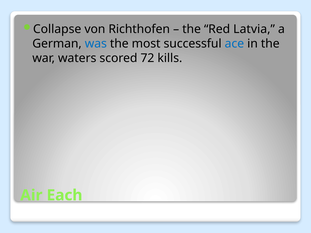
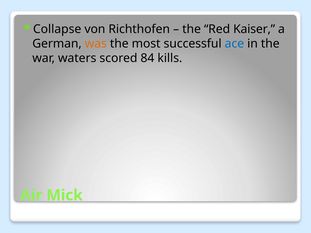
Latvia: Latvia -> Kaiser (254, 29)
was colour: blue -> orange (96, 44)
72: 72 -> 84 (147, 58)
Each: Each -> Mick (65, 195)
